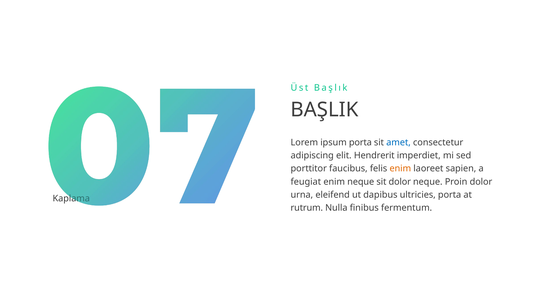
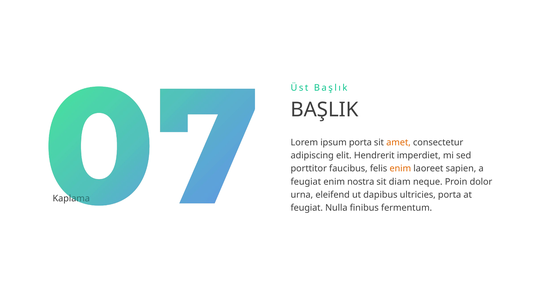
amet colour: blue -> orange (399, 142)
enim neque: neque -> nostra (361, 182)
sit dolor: dolor -> diam (400, 182)
rutrum: rutrum -> feugiat (307, 208)
